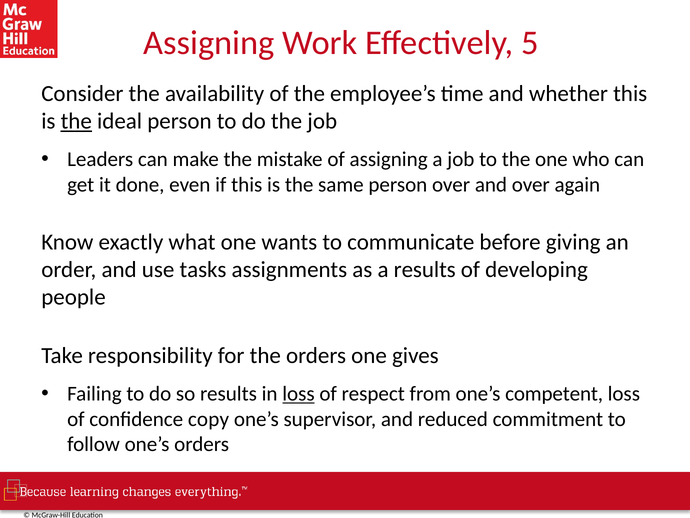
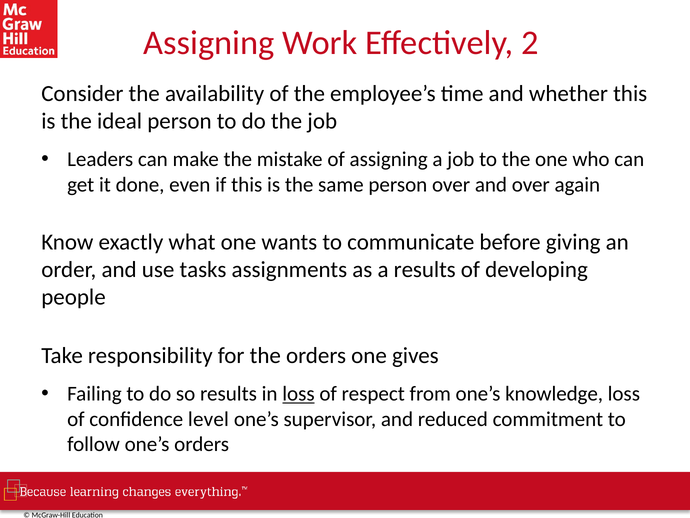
5: 5 -> 2 (530, 43)
the underline: present -> none (76, 121)
competent: competent -> knowledge (554, 393)
copy: copy -> level (208, 419)
